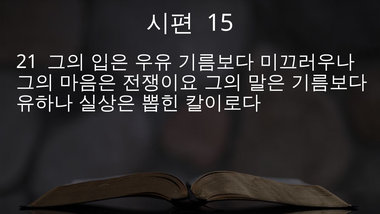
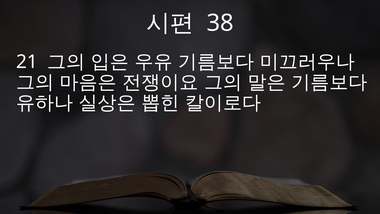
15: 15 -> 38 (220, 23)
